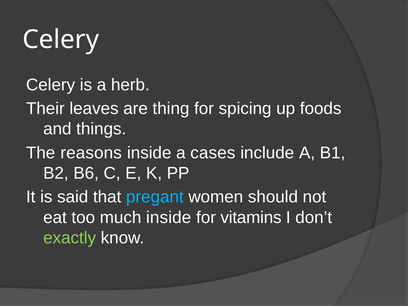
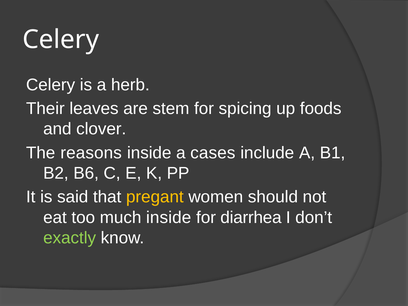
thing: thing -> stem (171, 109)
things: things -> clover (101, 129)
pregant colour: light blue -> yellow (155, 197)
vitamins: vitamins -> diarrhea (251, 217)
